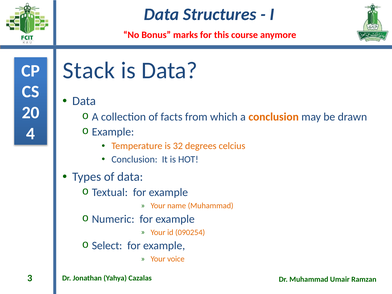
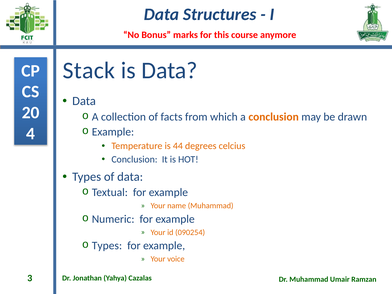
32: 32 -> 44 (178, 146)
Select: Select -> Types (107, 246)
